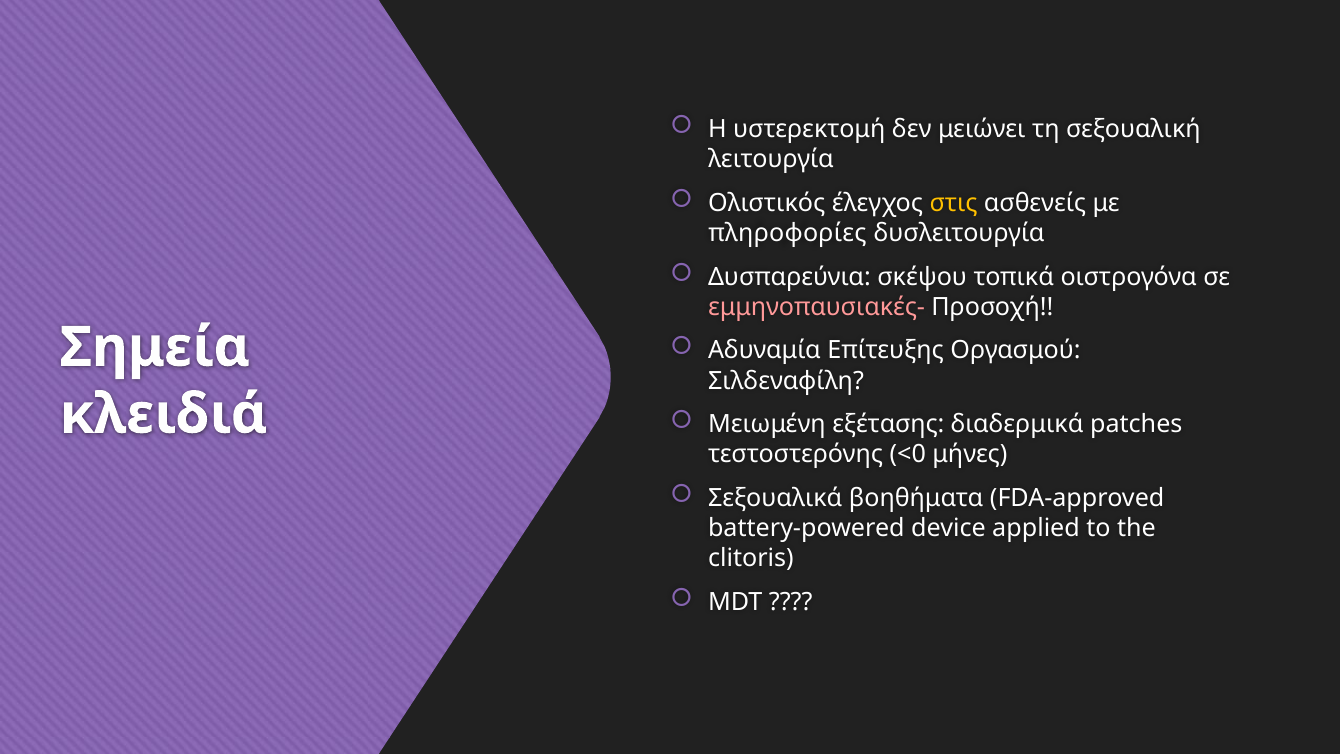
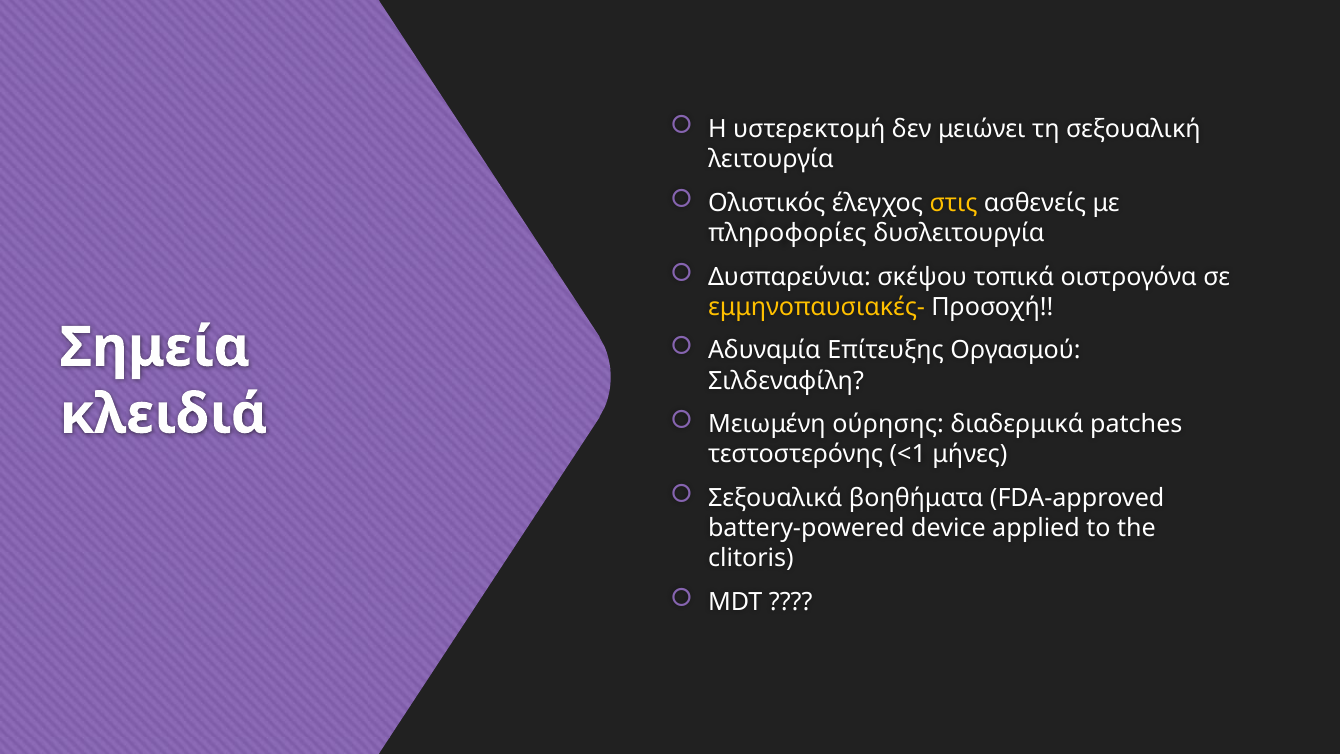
εμμηνοπαυσιακές- colour: pink -> yellow (817, 307)
εξέτασης: εξέτασης -> ούρησης (888, 424)
<0: <0 -> <1 (908, 454)
